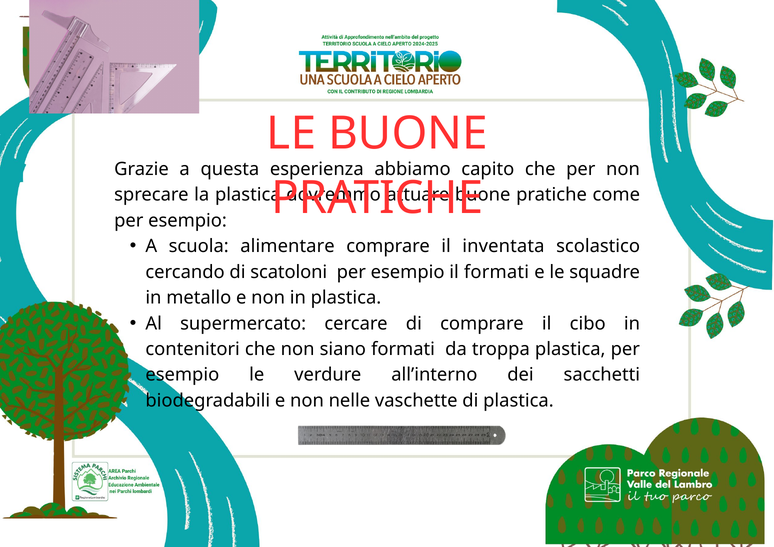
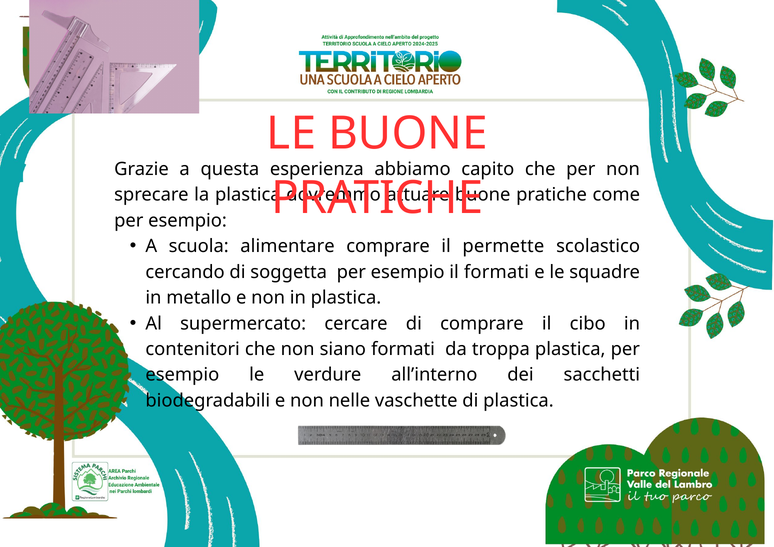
inventata: inventata -> permette (503, 246)
scatoloni: scatoloni -> soggetta (289, 272)
